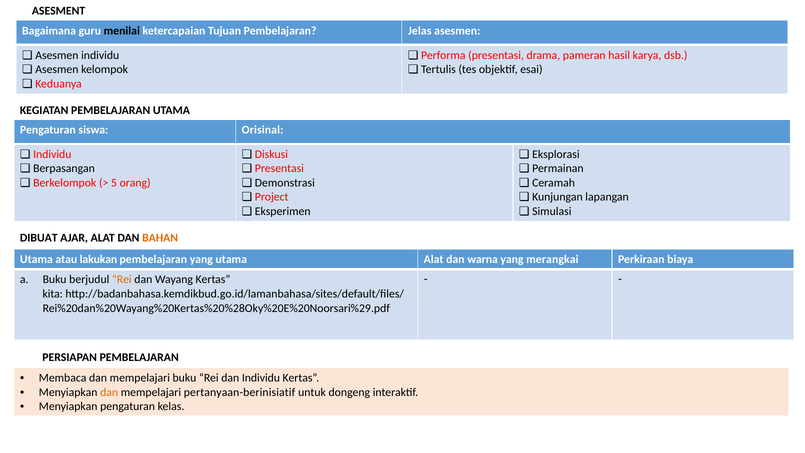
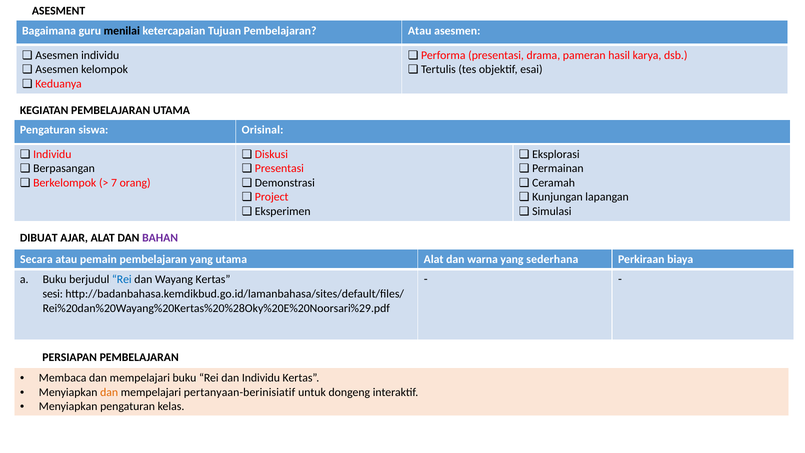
Pembelajaran Jelas: Jelas -> Atau (420, 31)
5: 5 -> 7 (114, 183)
BAHAN colour: orange -> purple (160, 238)
Utama: Utama -> Secara (36, 259)
lakukan: lakukan -> pemain (98, 259)
merangkai: merangkai -> sederhana (552, 259)
Rei colour: orange -> blue (122, 279)
kita: kita -> sesi (53, 294)
